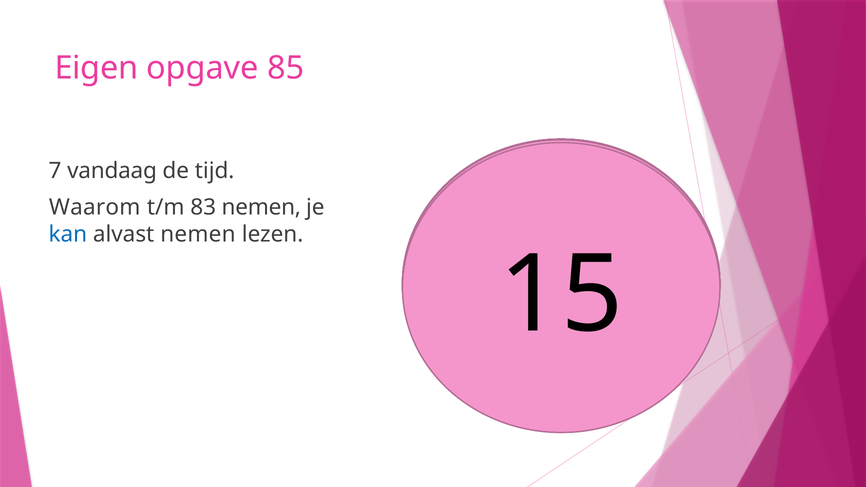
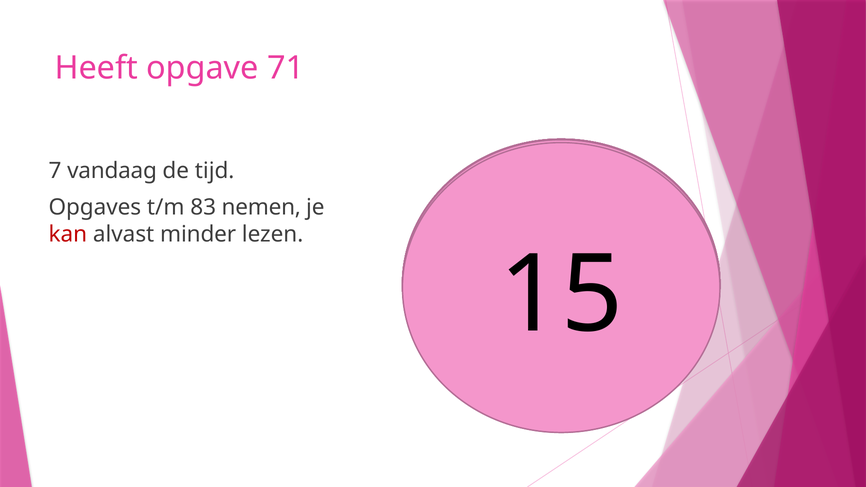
Eigen: Eigen -> Heeft (96, 68)
85: 85 -> 71 (286, 68)
Waarom: Waarom -> Opgaves (95, 207)
kan colour: blue -> red (68, 234)
alvast nemen: nemen -> minder (198, 234)
